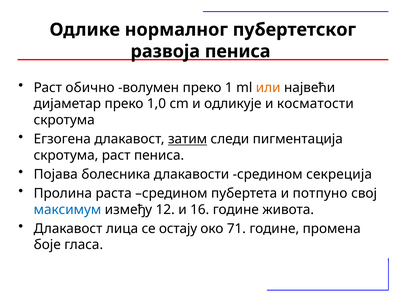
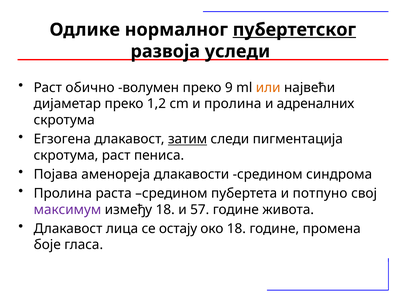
пубертетског underline: none -> present (294, 30)
развоја пениса: пениса -> уследи (238, 51)
1: 1 -> 9 (229, 87)
1,0: 1,0 -> 1,2 (156, 104)
и одликује: одликује -> пролина (233, 104)
косматости: косматости -> адреналних (316, 104)
болесника: болесника -> аменореја (116, 174)
секреција: секреција -> синдрома (339, 174)
максимум colour: blue -> purple (67, 209)
између 12: 12 -> 18 (165, 209)
16: 16 -> 57 (200, 209)
око 71: 71 -> 18 (236, 228)
